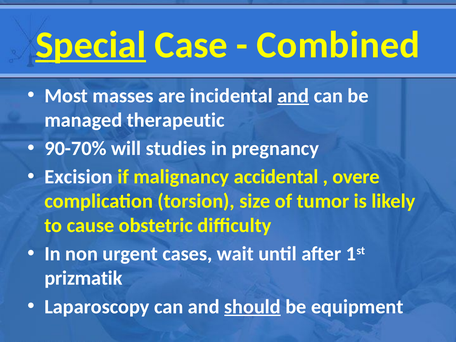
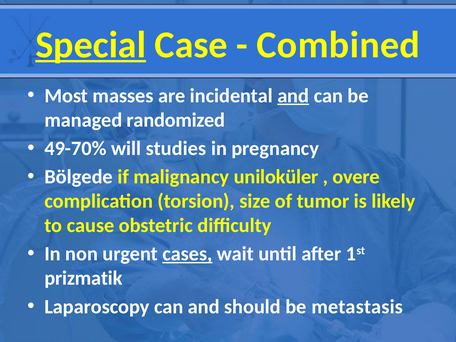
therapeutic: therapeutic -> randomized (176, 120)
90-70%: 90-70% -> 49-70% (75, 148)
Excision: Excision -> Bölgede (79, 177)
accidental: accidental -> uniloküler (276, 177)
cases underline: none -> present (187, 254)
should underline: present -> none (253, 307)
equipment: equipment -> metastasis (357, 307)
